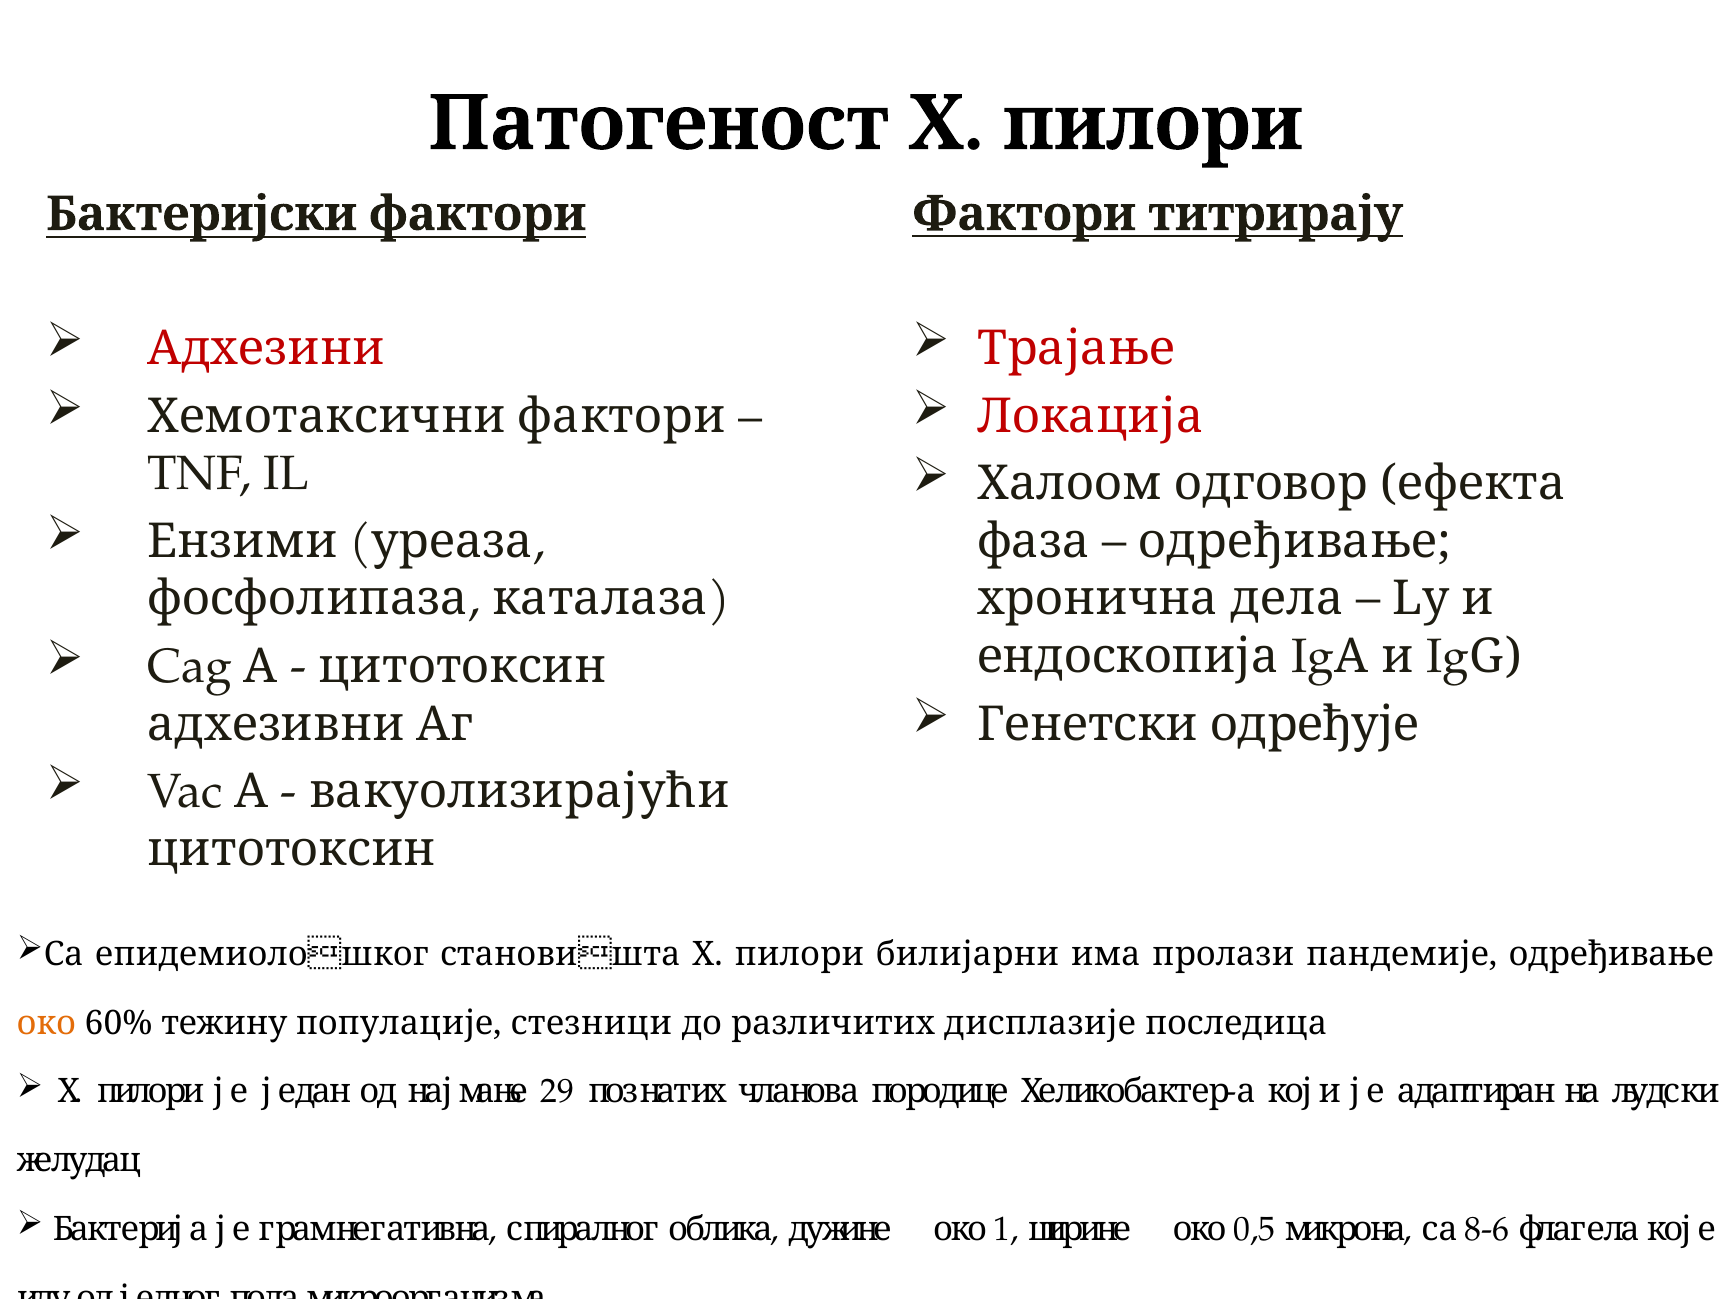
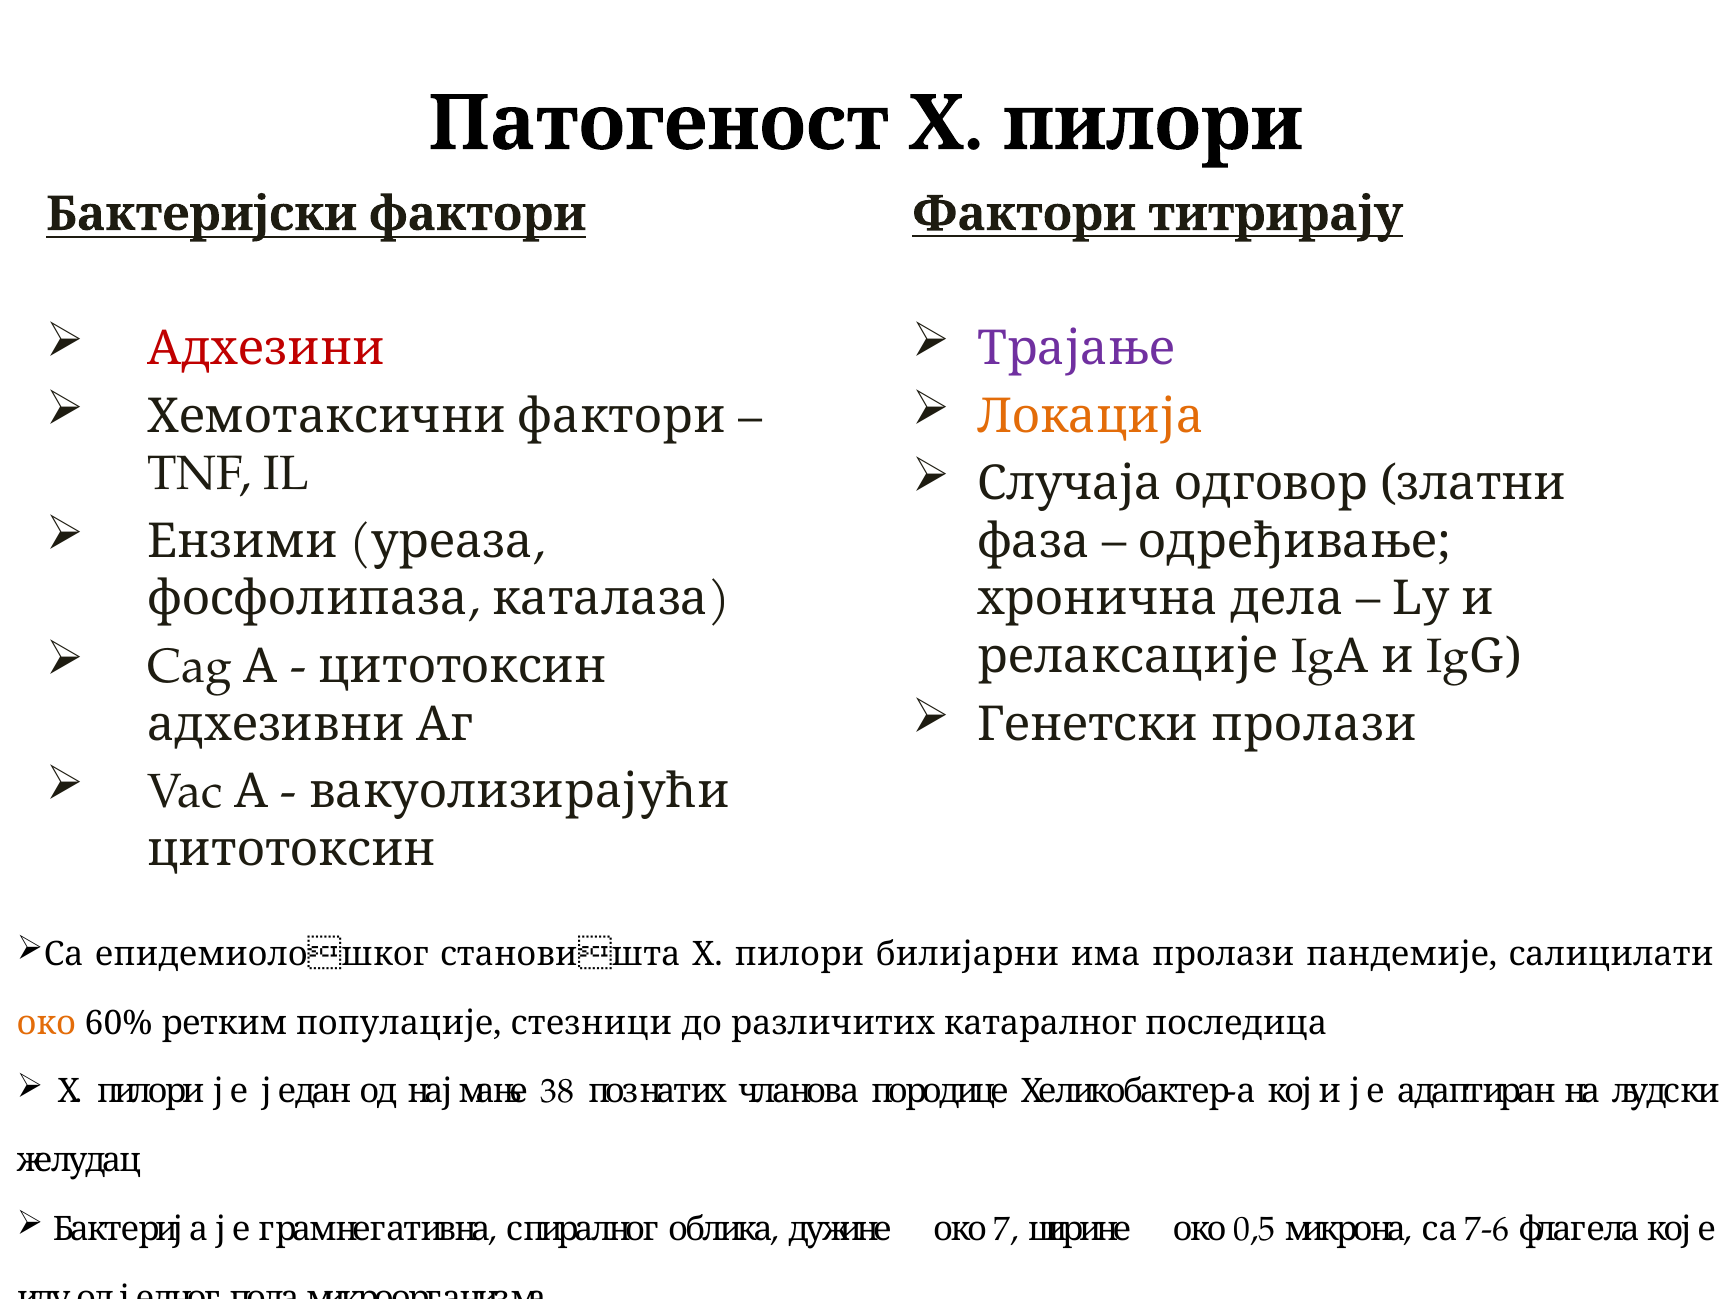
Трајање colour: red -> purple (1076, 349)
Локација colour: red -> orange (1090, 416)
Халоом: Халоом -> Случаја (1070, 484)
ефекта: ефекта -> златни (1473, 484)
ендоскопија: ендоскопија -> релаксације (1128, 657)
Генетски одређује: одређује -> пролази (1314, 724)
пандемије одређивање: одређивање -> салицилати (1611, 954)
тежину: тежину -> ретким (224, 1023)
дисплазије: дисплазије -> катаралног (1040, 1023)
29: 29 -> 38 (557, 1092)
1: 1 -> 7 (1006, 1229)
8-6: 8-6 -> 7-6 (1487, 1229)
